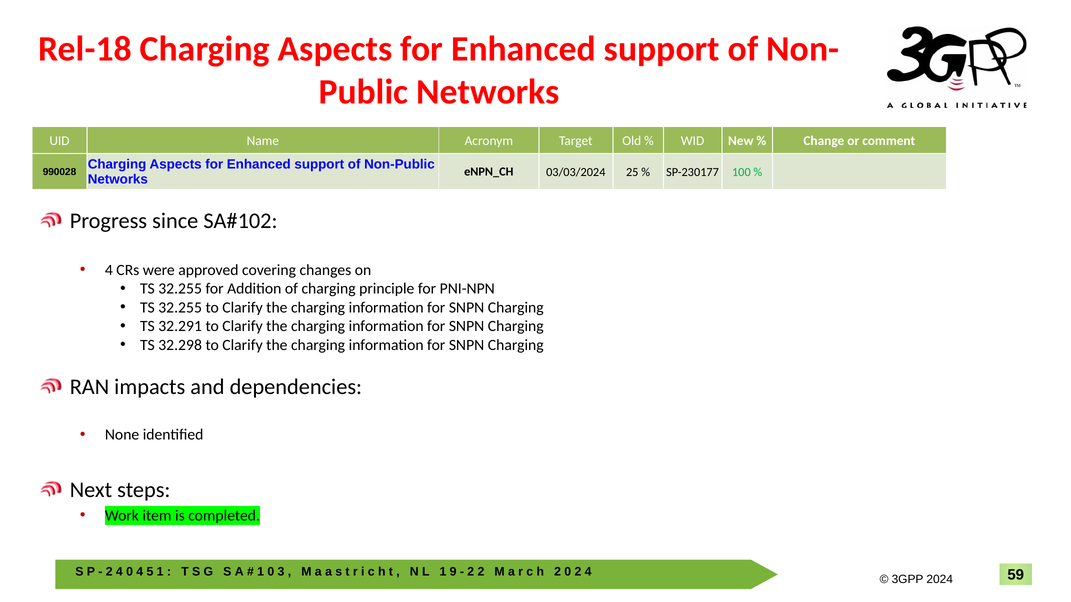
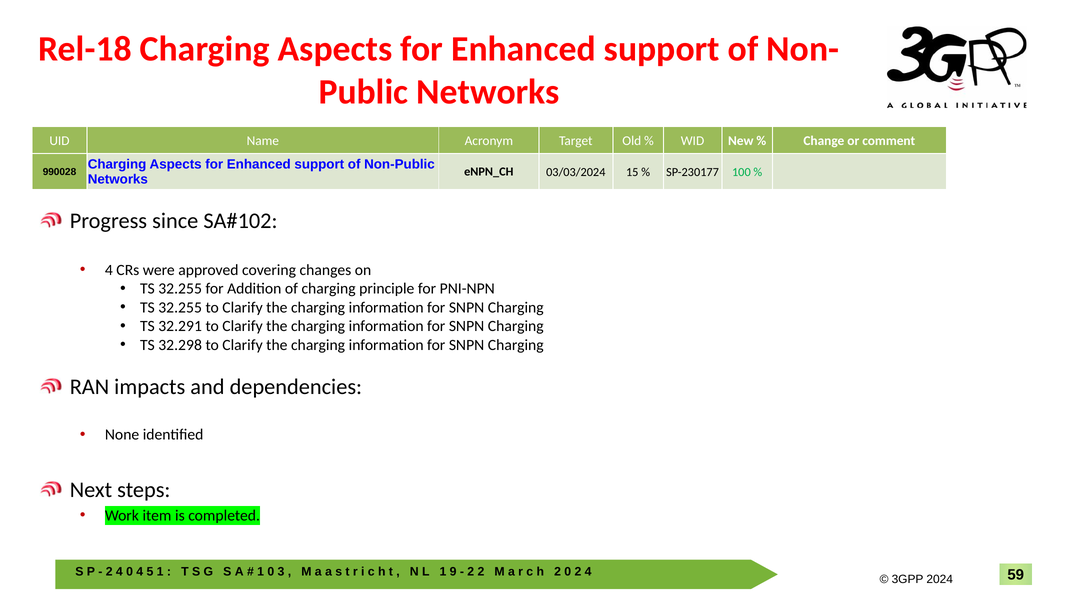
25: 25 -> 15 (632, 172)
